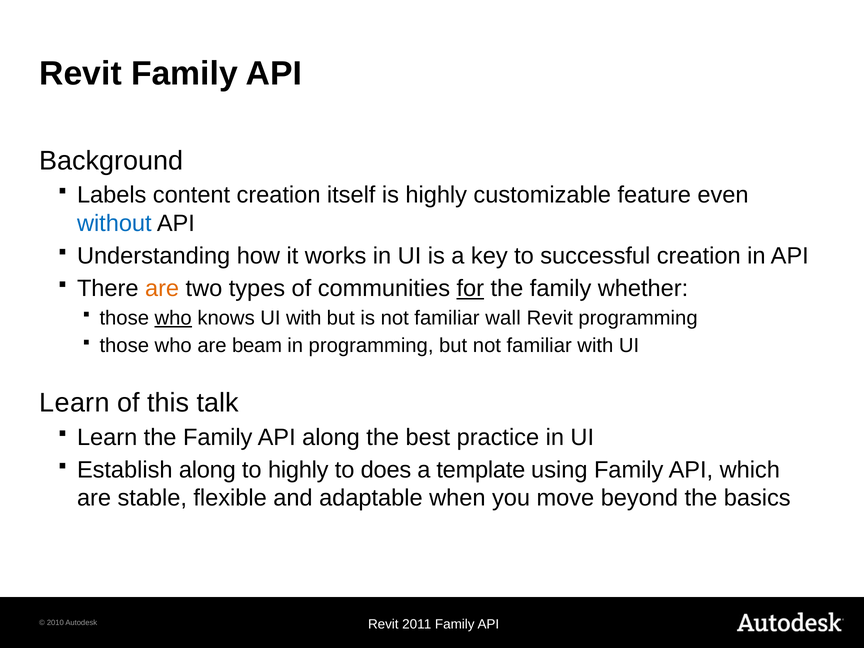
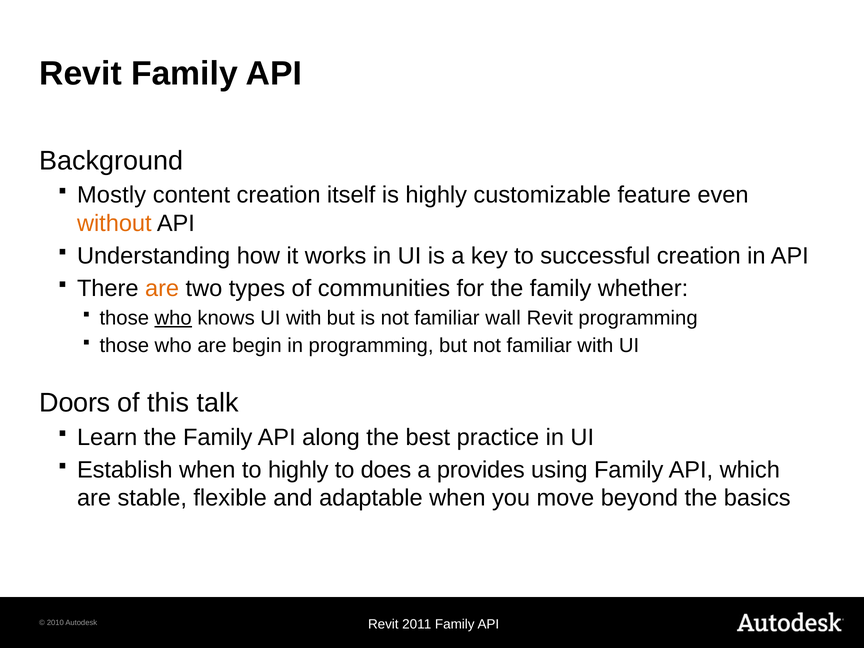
Labels: Labels -> Mostly (112, 195)
without colour: blue -> orange (114, 223)
for underline: present -> none (470, 288)
beam: beam -> begin (257, 346)
Learn: Learn -> Doors (75, 403)
Establish along: along -> when (207, 470)
template: template -> provides (481, 470)
